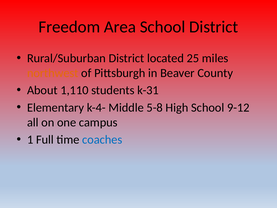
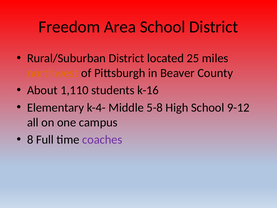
k-31: k-31 -> k-16 (148, 90)
1: 1 -> 8 (30, 139)
coaches colour: blue -> purple (102, 139)
